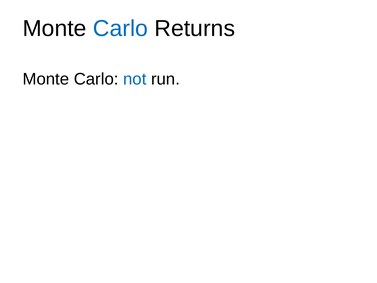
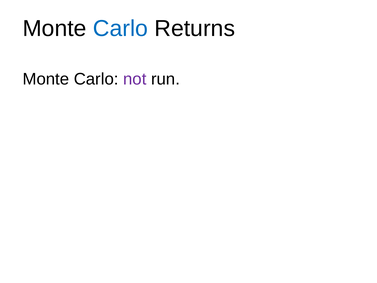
not colour: blue -> purple (135, 79)
